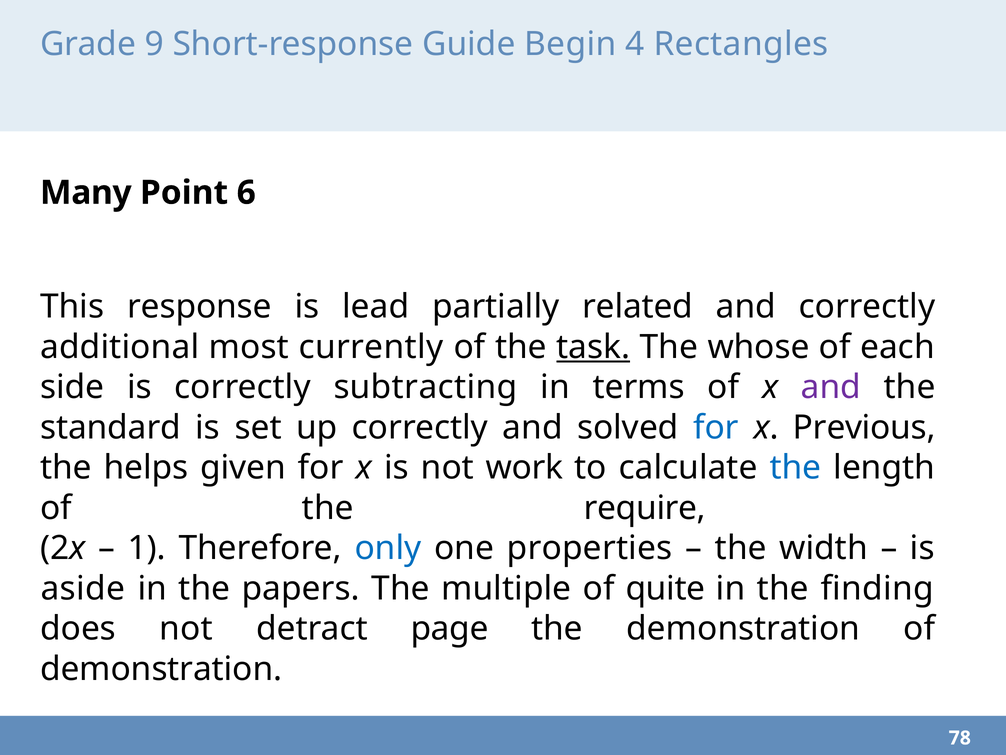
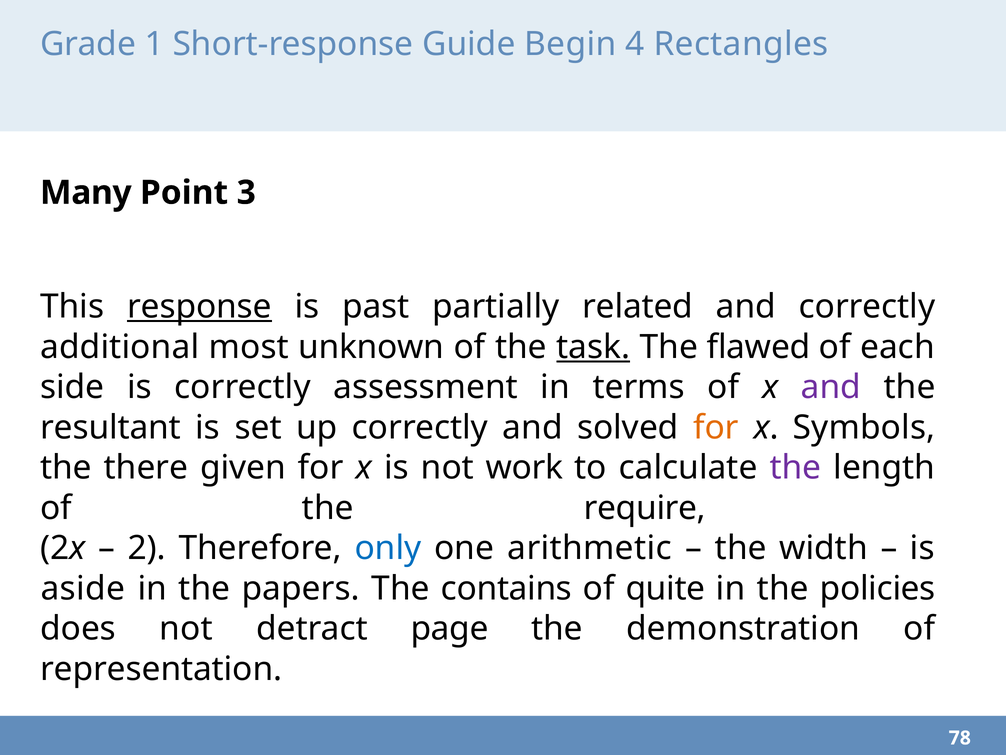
9: 9 -> 1 (154, 44)
6: 6 -> 3 (246, 193)
response underline: none -> present (199, 307)
lead: lead -> past (376, 307)
currently: currently -> unknown (371, 347)
whose: whose -> flawed (759, 347)
subtracting: subtracting -> assessment (426, 387)
standard: standard -> resultant (111, 427)
for colour: blue -> orange (716, 427)
Previous: Previous -> Symbols (864, 427)
helps: helps -> there (146, 468)
the colour: blue -> purple (795, 468)
1: 1 -> 2 (147, 548)
properties: properties -> arithmetic (590, 548)
multiple: multiple -> contains (506, 588)
finding: finding -> policies (878, 588)
demonstration: demonstration -> representation (161, 669)
